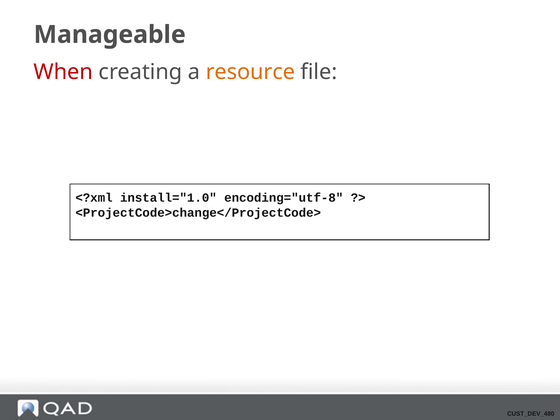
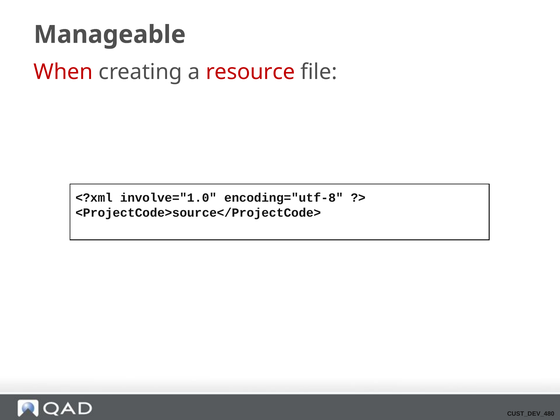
resource colour: orange -> red (250, 72)
install="1.0: install="1.0 -> involve="1.0 (168, 198)
<ProjectCode>change</ProjectCode>: <ProjectCode>change</ProjectCode> -> <ProjectCode>source</ProjectCode> (198, 213)
